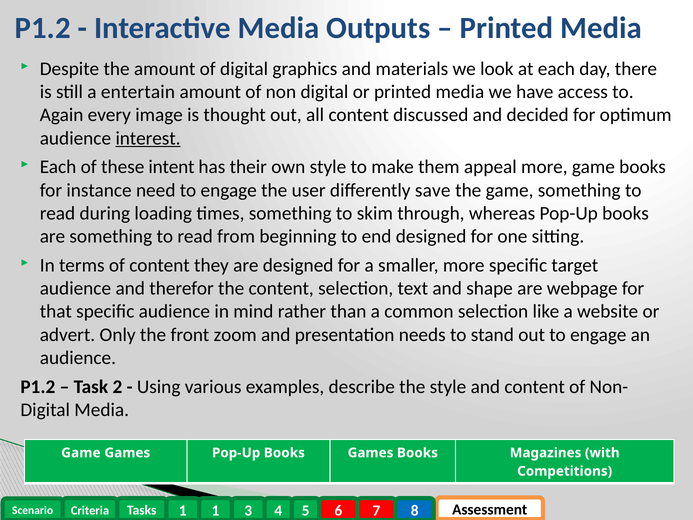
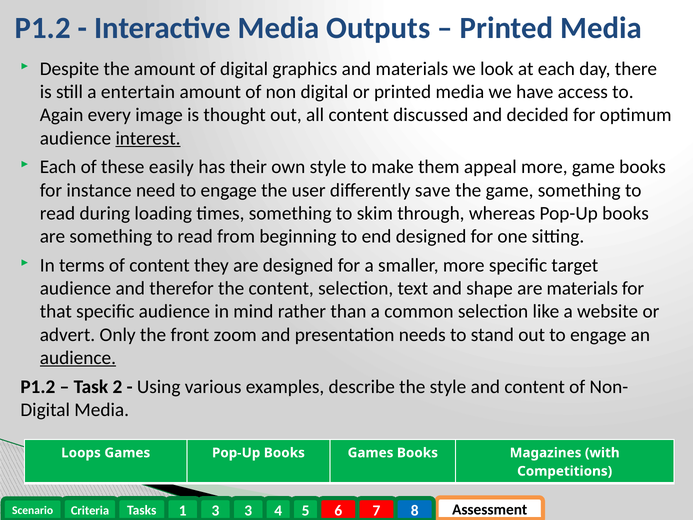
intent: intent -> easily (171, 167)
are webpage: webpage -> materials (582, 288)
audience underline: none -> present (78, 358)
Game: Game -> Loops (81, 453)
1: 1 -> 3 (215, 510)
